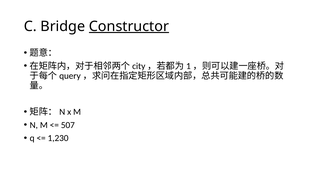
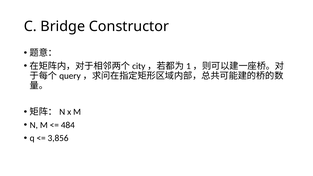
Constructor underline: present -> none (129, 26)
507: 507 -> 484 (68, 125)
1,230: 1,230 -> 3,856 (58, 138)
